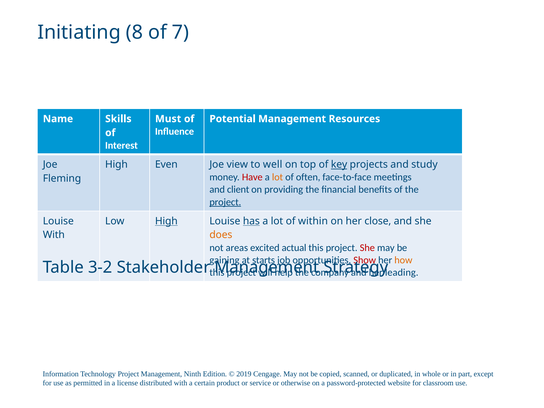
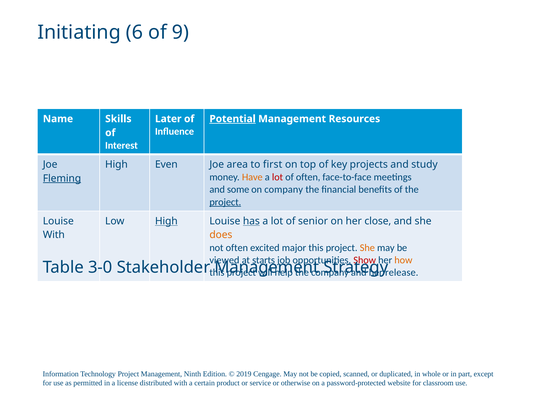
8: 8 -> 6 (135, 32)
7: 7 -> 9 (181, 32)
Must: Must -> Later (168, 119)
Potential underline: none -> present (233, 119)
view: view -> area (237, 164)
well: well -> first (273, 164)
key underline: present -> none (339, 164)
Have colour: red -> orange (252, 177)
lot colour: orange -> red (278, 177)
Fleming underline: none -> present (62, 178)
client: client -> some (238, 190)
on providing: providing -> company (284, 190)
within: within -> senior (313, 221)
not areas: areas -> often (237, 248)
actual: actual -> major (294, 248)
She colour: red -> orange (367, 248)
gaining: gaining -> viewed (224, 260)
3-2: 3-2 -> 3-0 (100, 267)
leading: leading -> release (402, 273)
